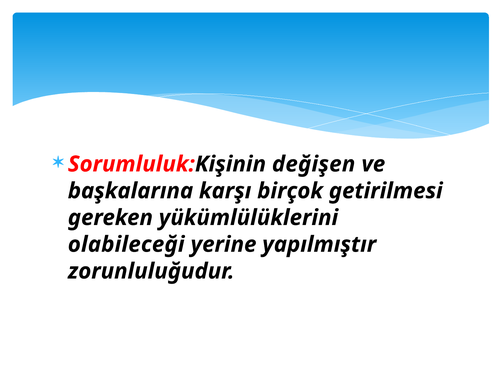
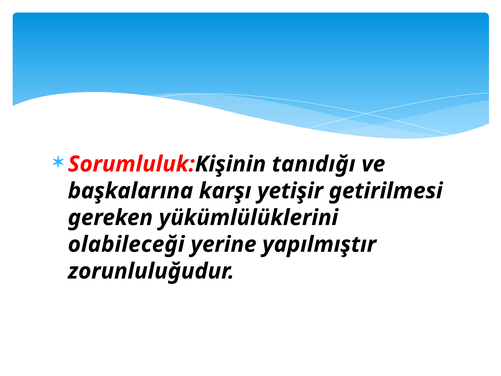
değişen: değişen -> tanıdığı (314, 164)
birçok: birçok -> yetişir (290, 191)
